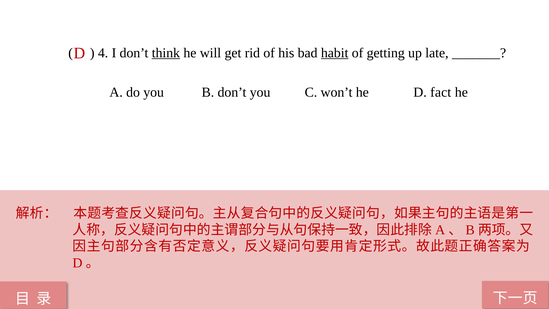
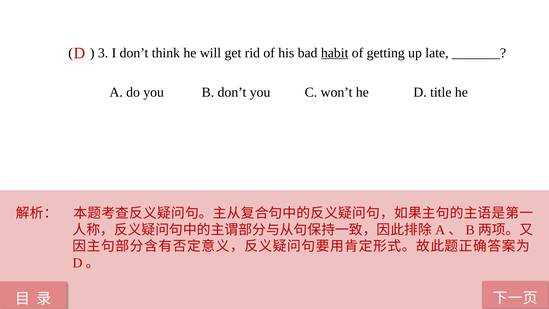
4: 4 -> 3 (103, 53)
think underline: present -> none (166, 53)
fact: fact -> title (441, 92)
